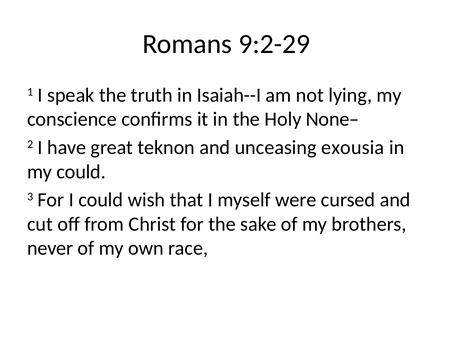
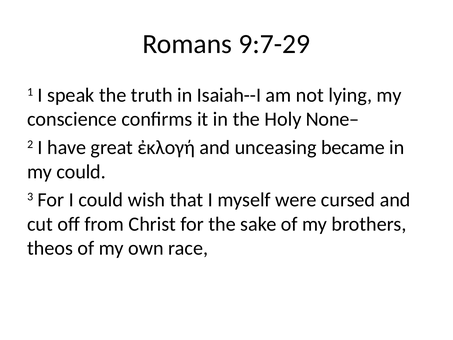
9:2-29: 9:2-29 -> 9:7-29 (274, 44)
teknon: teknon -> ἐκλογή (166, 147)
exousia: exousia -> became (353, 147)
never: never -> theos (50, 248)
